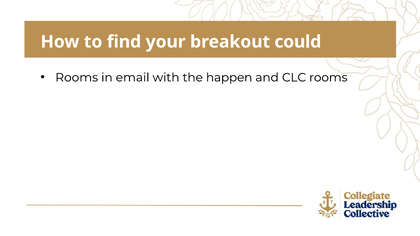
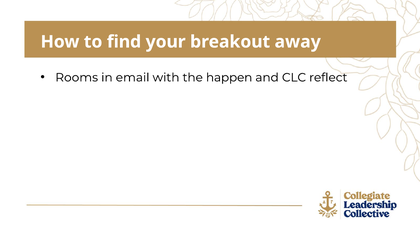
could: could -> away (298, 42)
CLC rooms: rooms -> reflect (328, 78)
